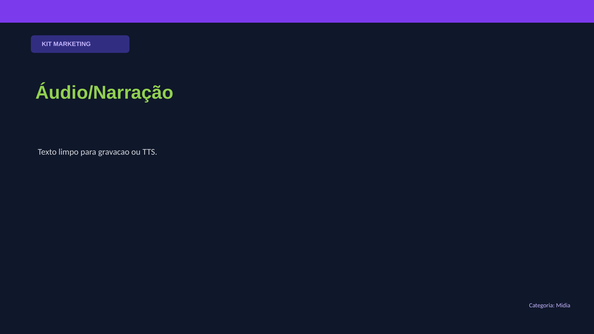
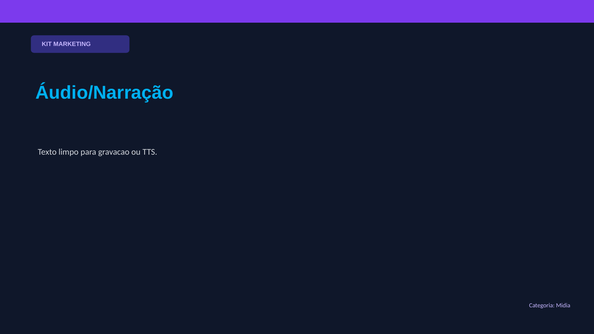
Áudio/Narração colour: light green -> light blue (105, 93)
